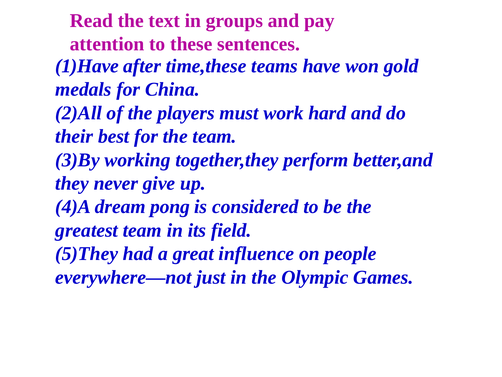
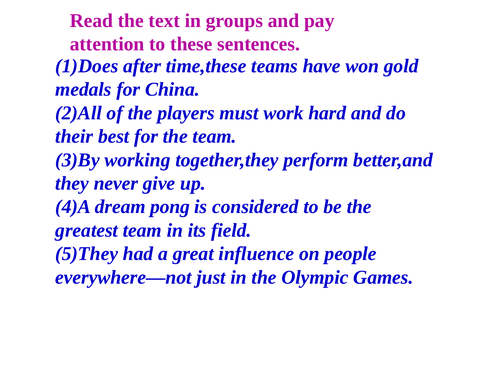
1)Have: 1)Have -> 1)Does (87, 66)
